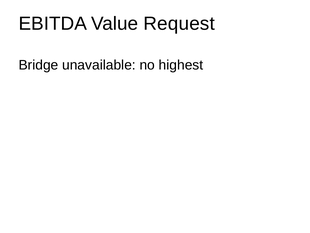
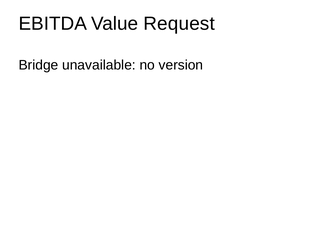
highest: highest -> version (181, 65)
